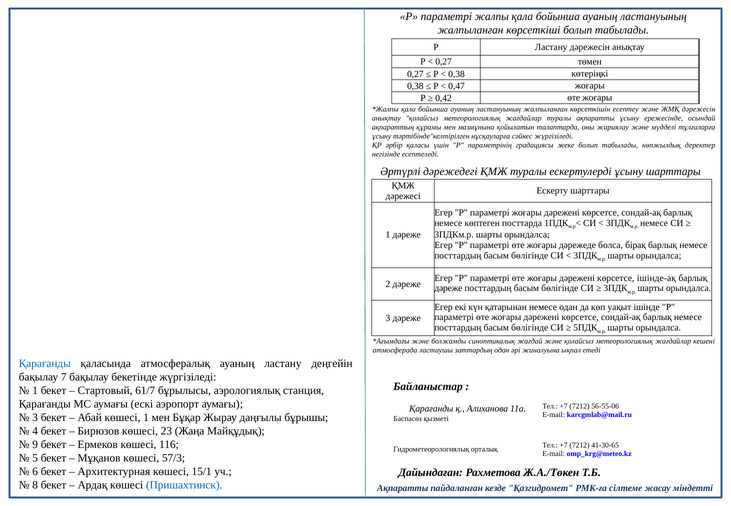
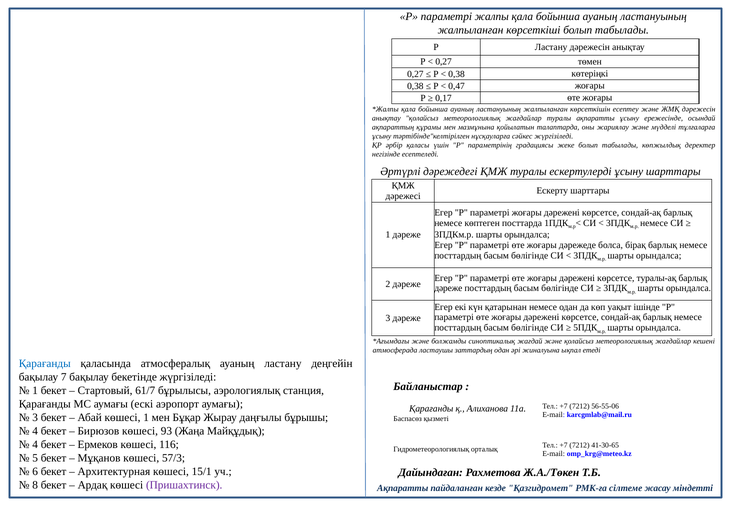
0,42: 0,42 -> 0,17 (443, 98)
ішінде-ақ: ішінде-ақ -> туралы-ақ (656, 278)
23: 23 -> 93 (166, 431)
9: 9 -> 4 (35, 445)
Пришахтинск colour: blue -> purple (184, 485)
